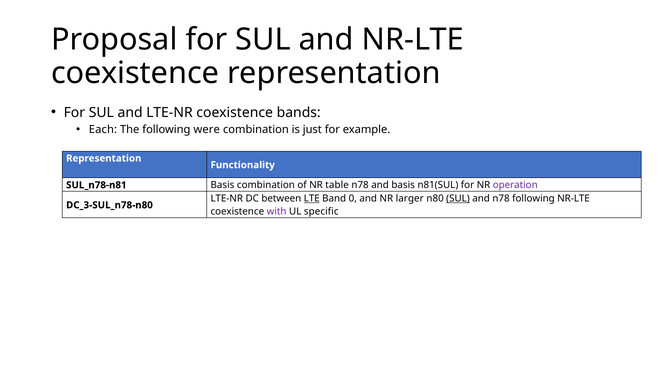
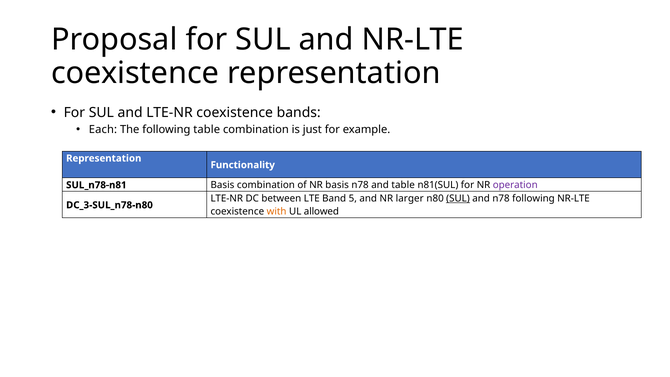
following were: were -> table (207, 129)
NR table: table -> basis (337, 185)
and basis: basis -> table (403, 185)
LTE underline: present -> none (312, 198)
0: 0 -> 5 (353, 198)
with colour: purple -> orange (277, 212)
specific: specific -> allowed (321, 212)
